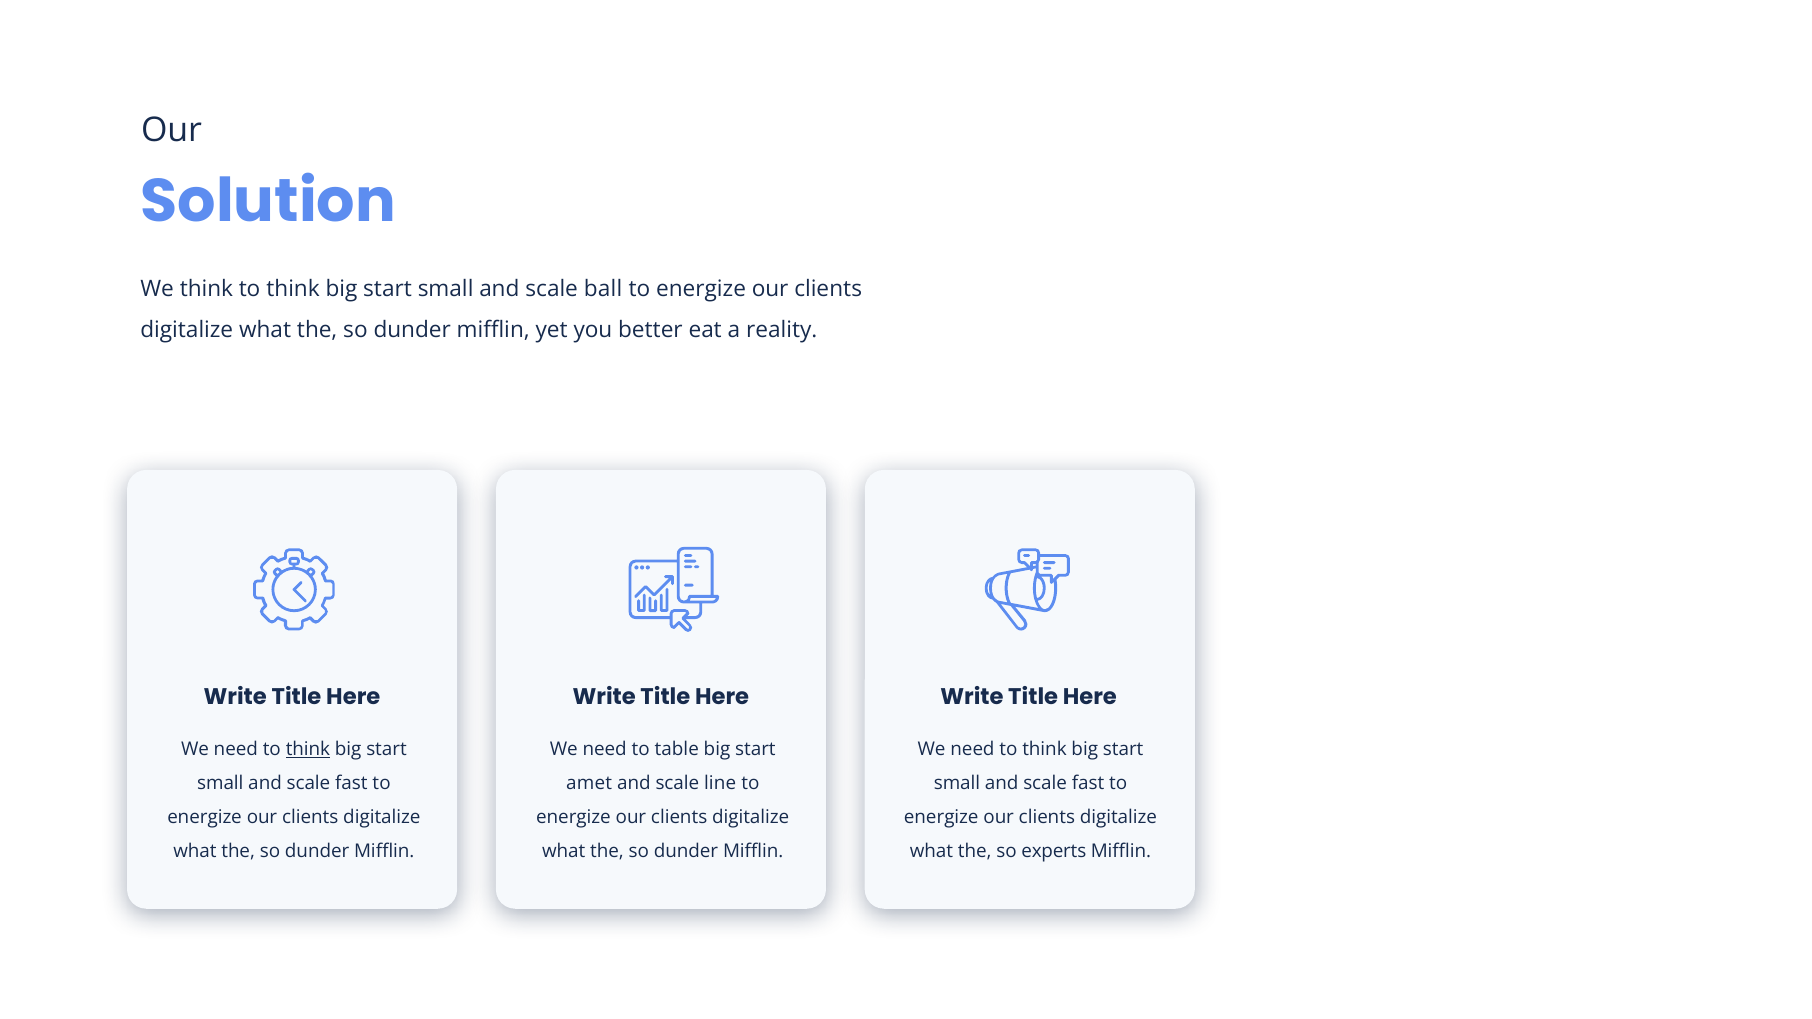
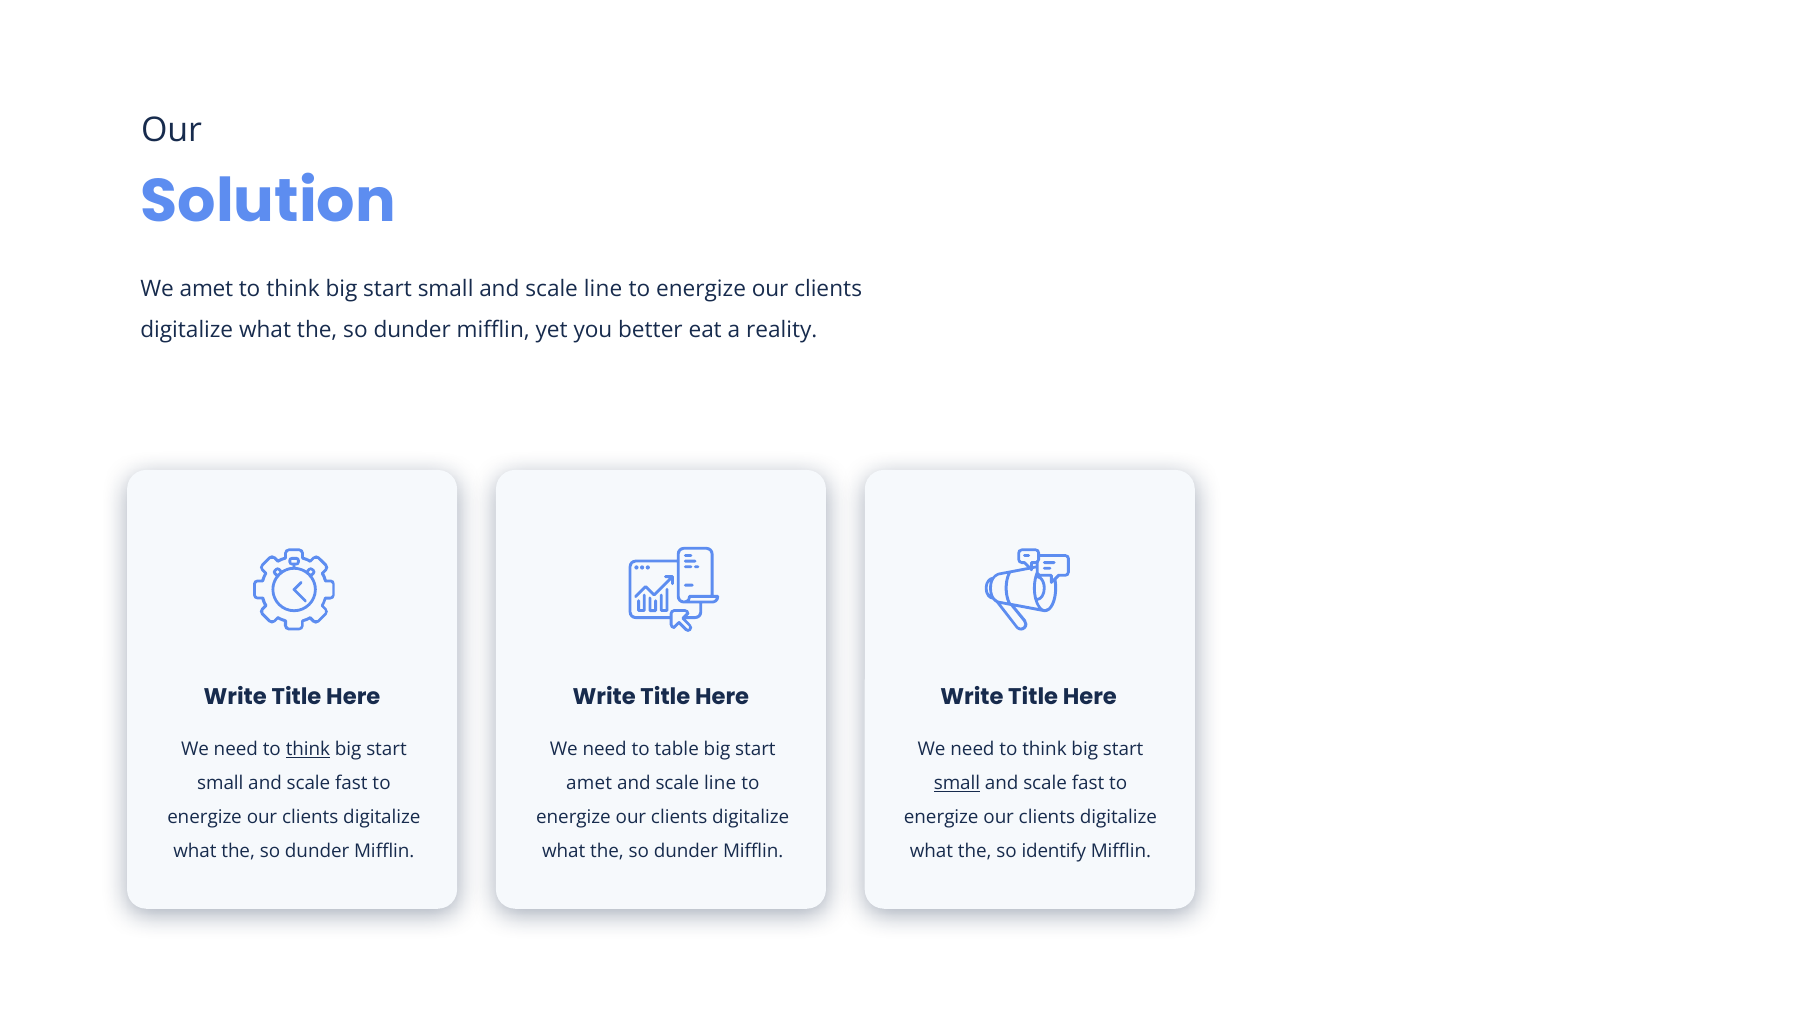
We think: think -> amet (206, 289)
small and scale ball: ball -> line (603, 289)
small underline: none -> present (957, 783)
experts: experts -> identify (1054, 851)
